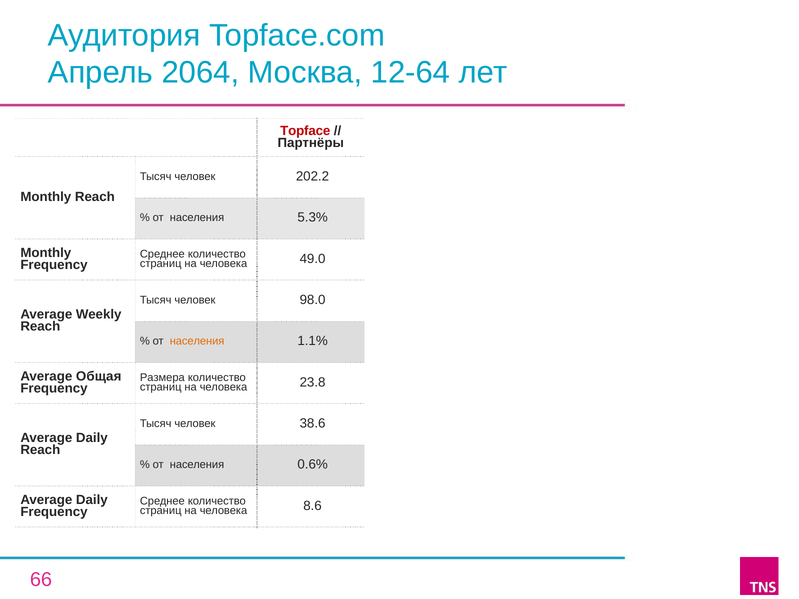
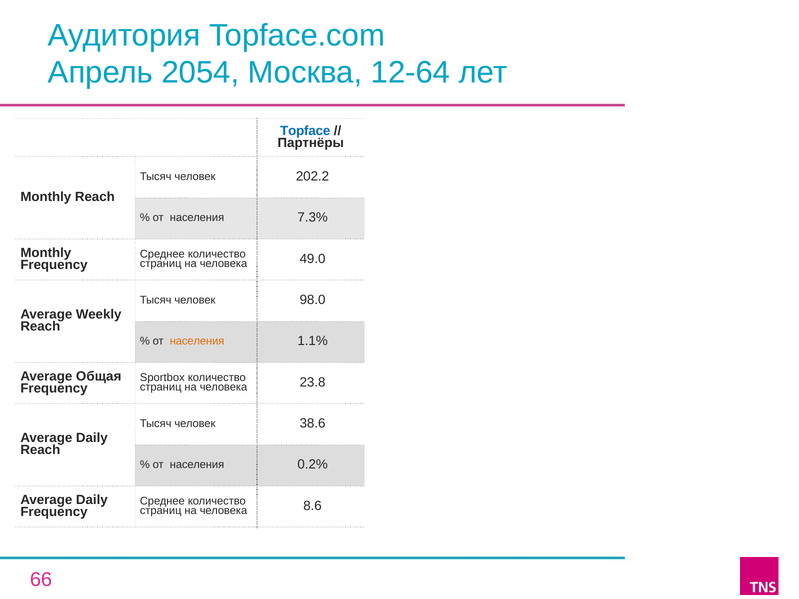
2064: 2064 -> 2054 (201, 73)
Topface colour: red -> blue (305, 131)
5.3%: 5.3% -> 7.3% (313, 218)
Размера: Размера -> Sportbox (162, 378)
0.6%: 0.6% -> 0.2% (313, 465)
